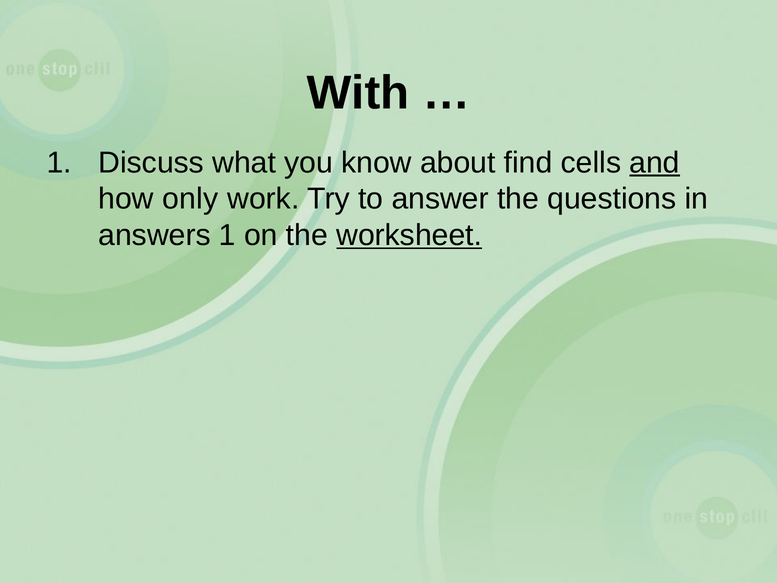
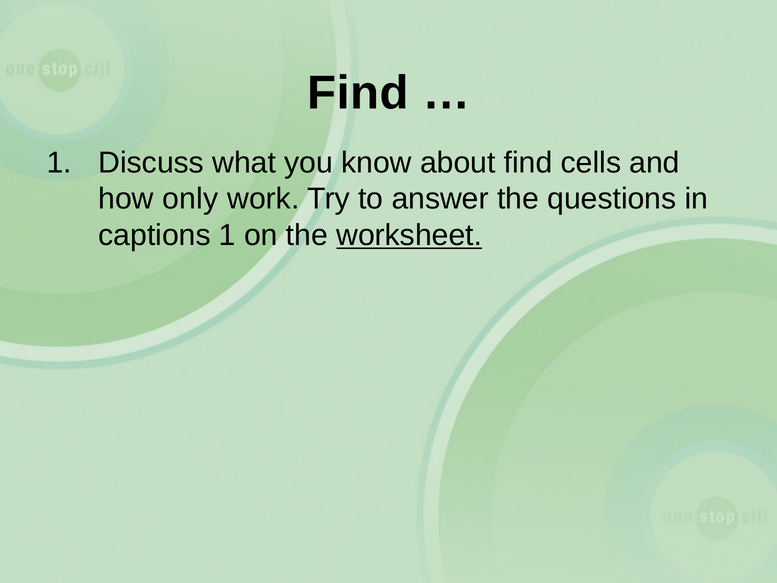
With: With -> Find (358, 93)
and underline: present -> none (655, 163)
answers: answers -> captions (155, 235)
